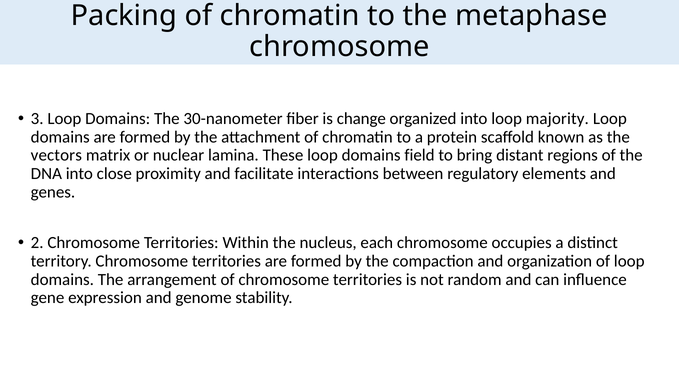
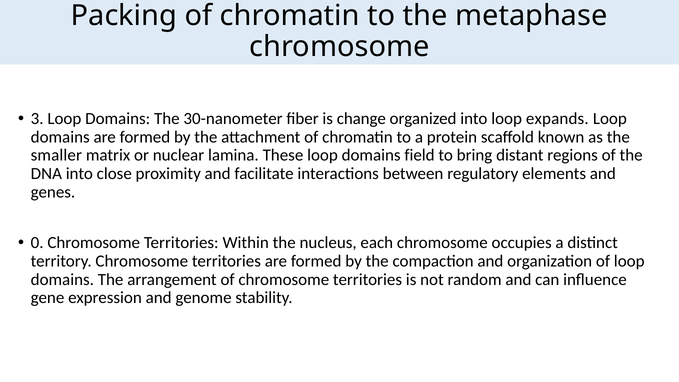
majority: majority -> expands (557, 119)
vectors: vectors -> smaller (56, 155)
2: 2 -> 0 (37, 243)
